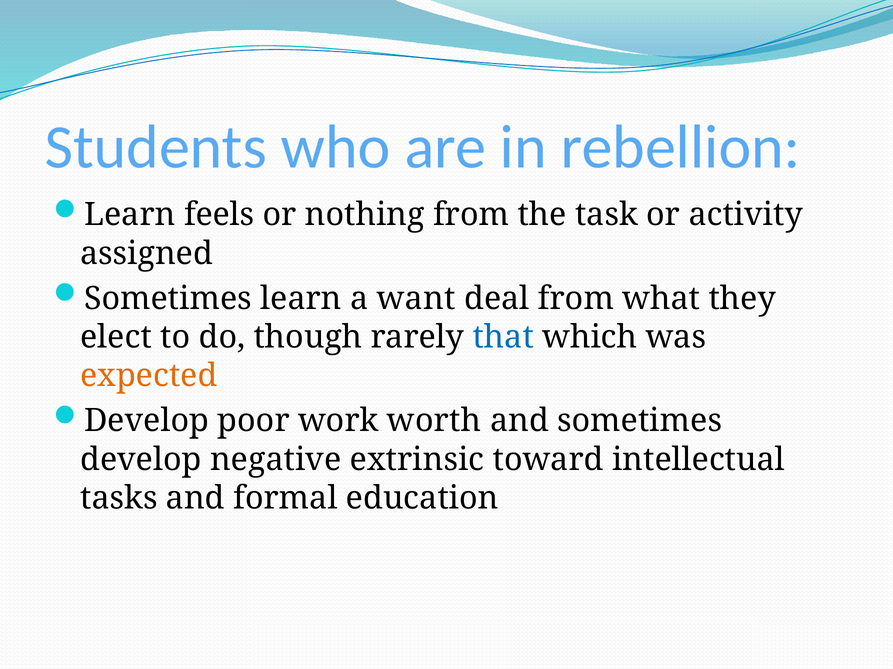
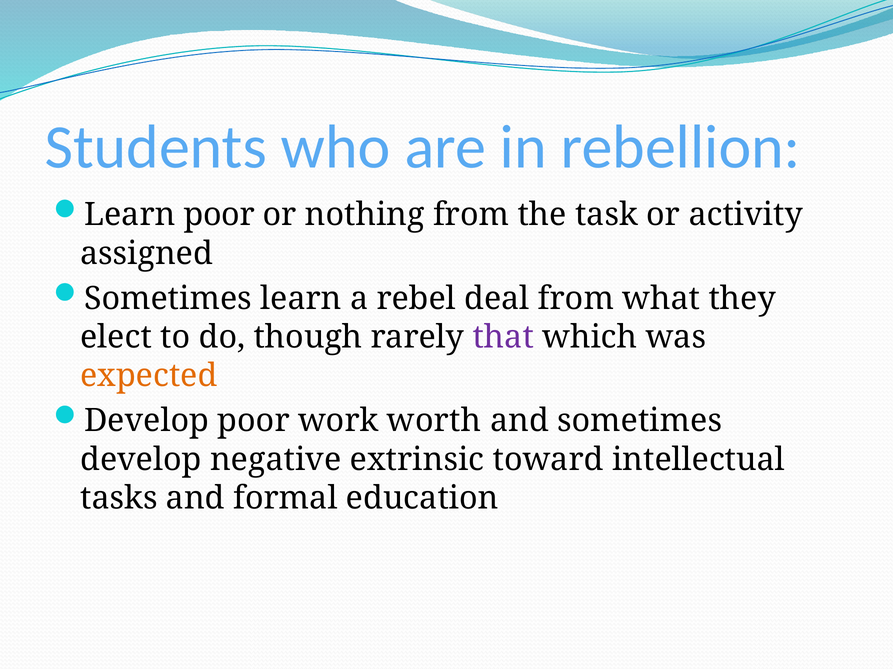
Learn feels: feels -> poor (219, 215)
want: want -> rebel (416, 299)
that colour: blue -> purple (503, 337)
